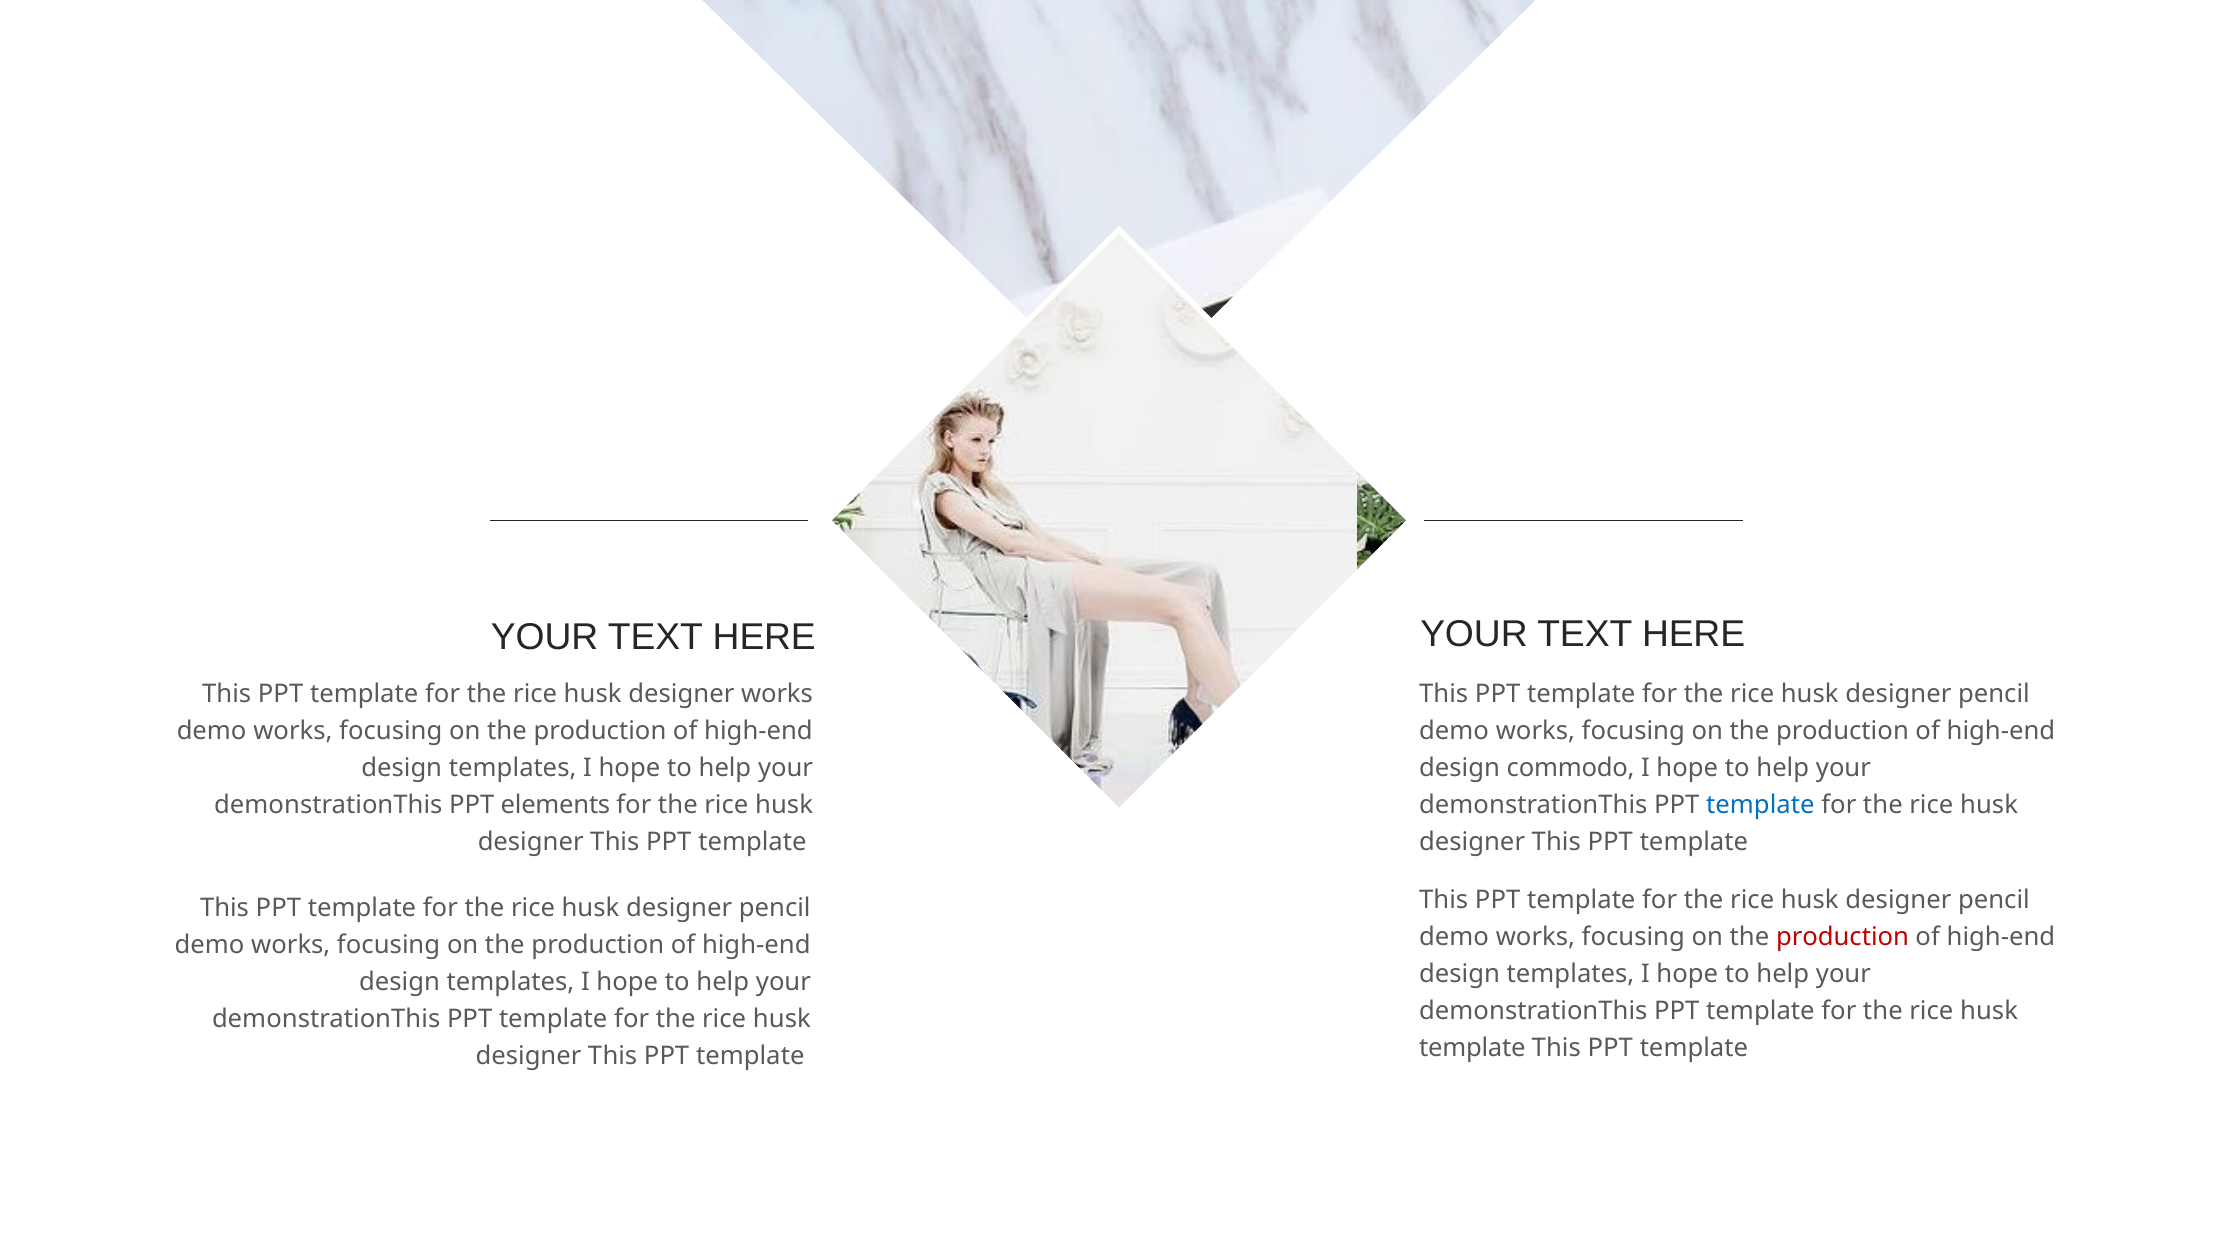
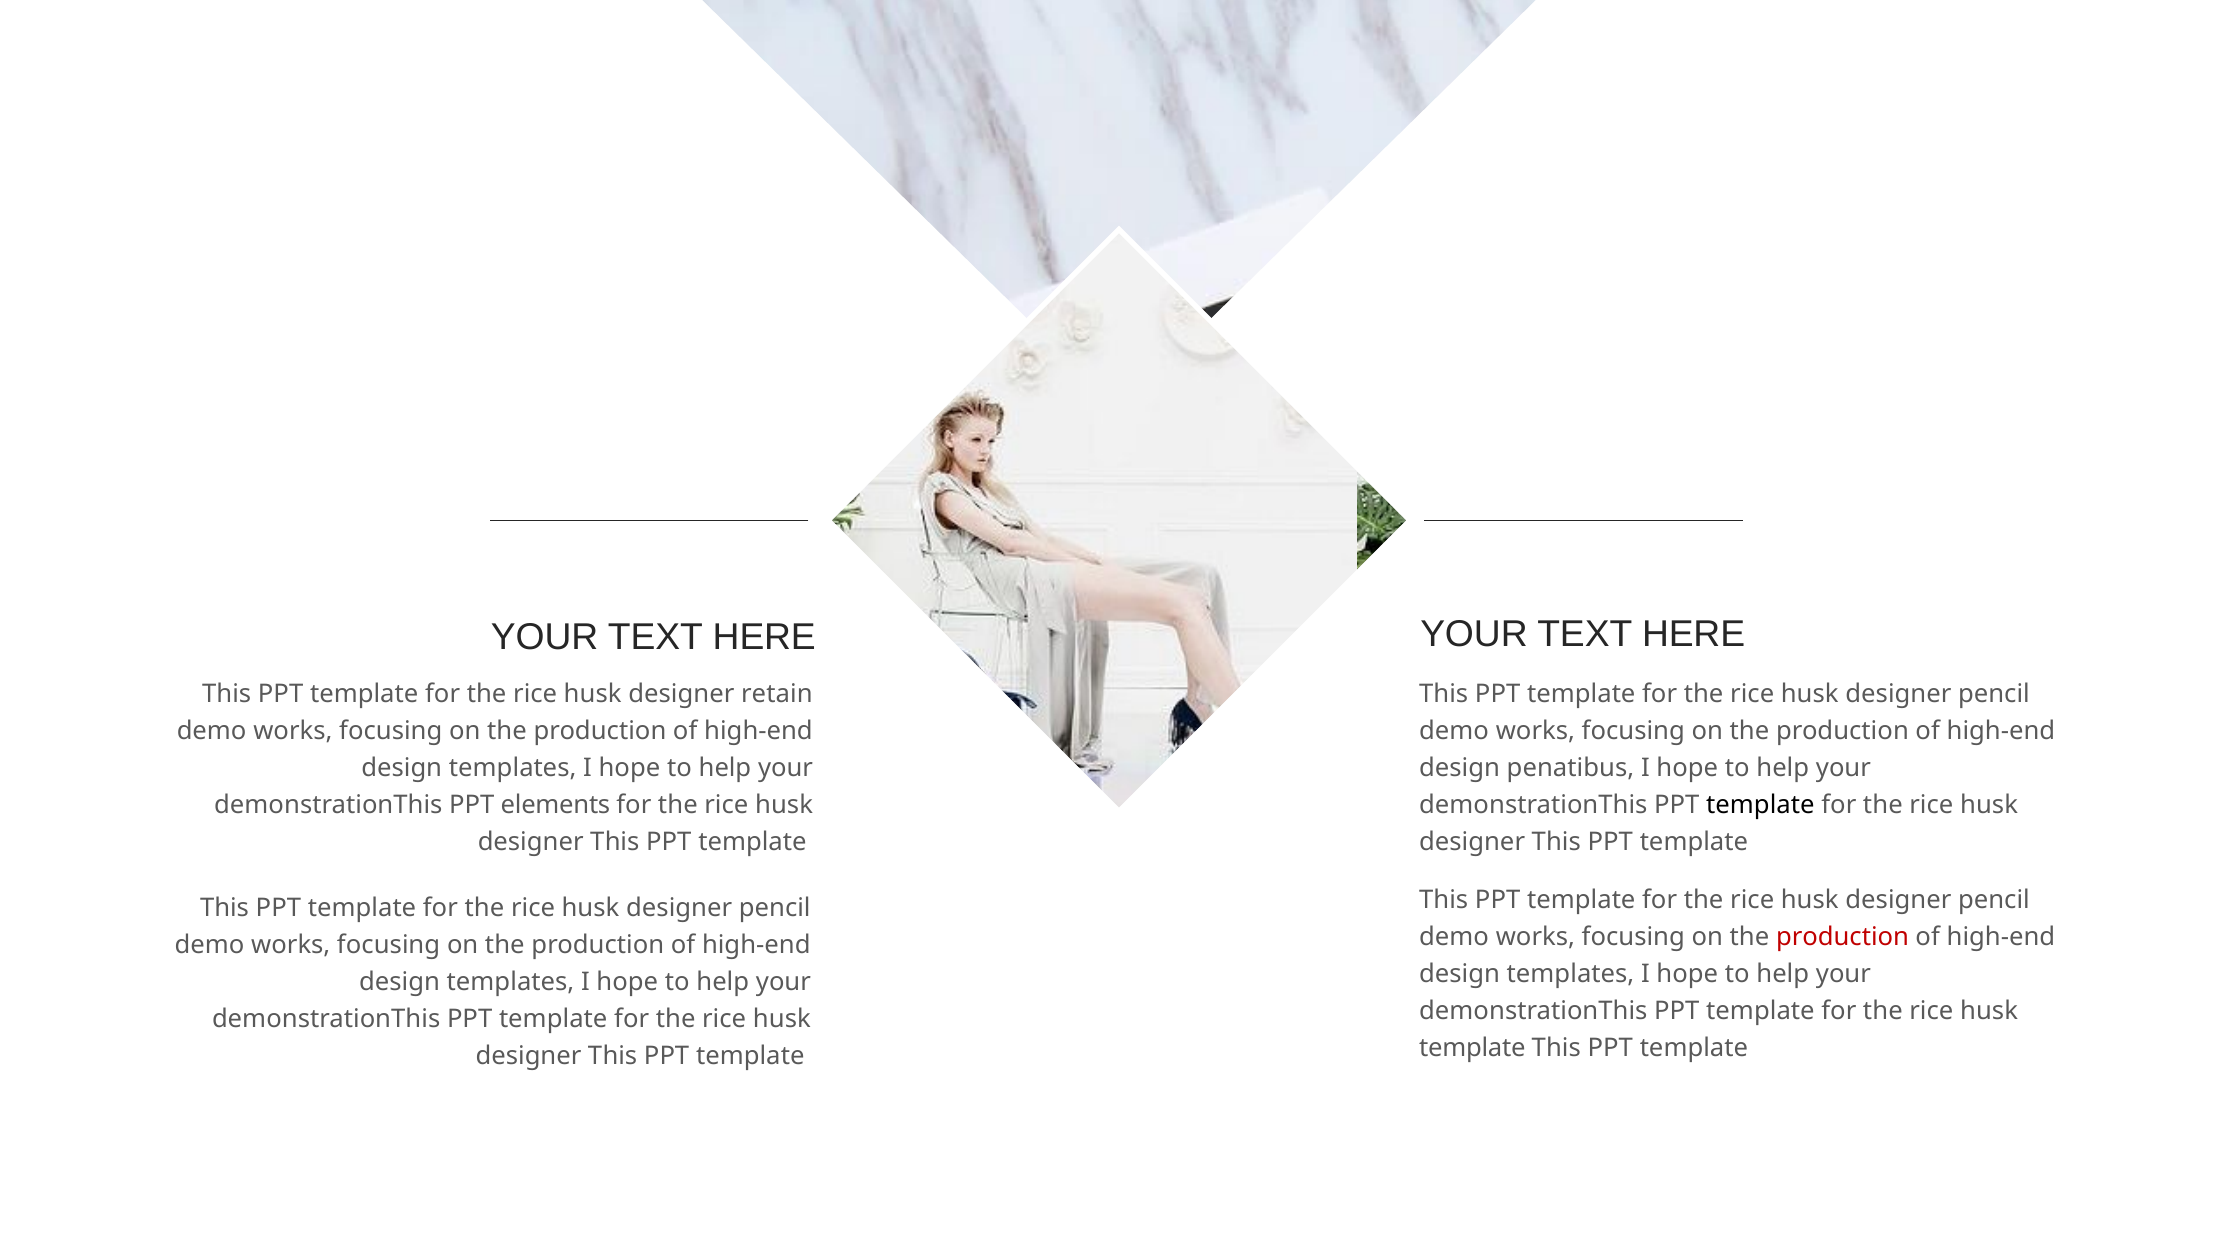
designer works: works -> retain (777, 694)
commodo: commodo -> penatibus (1570, 768)
template colour: blue -> black (1760, 805)
